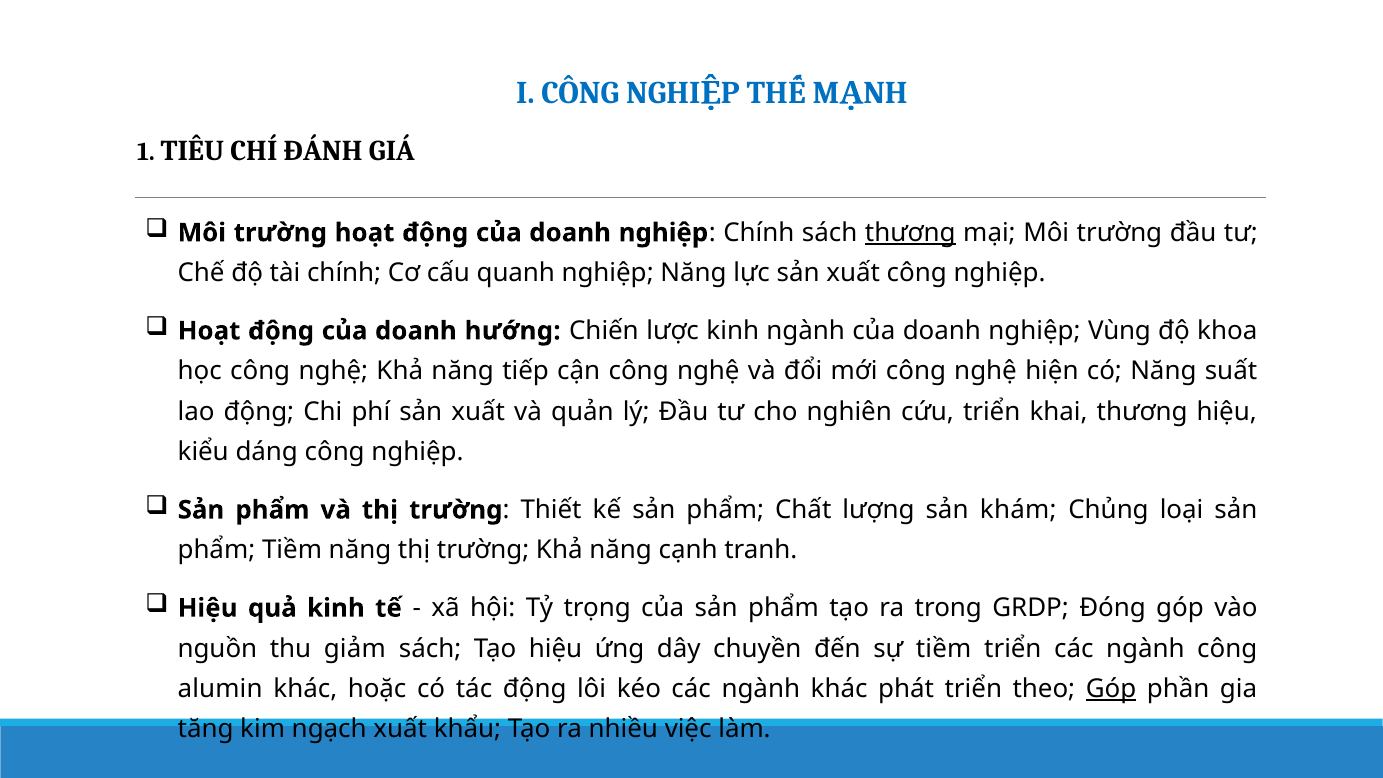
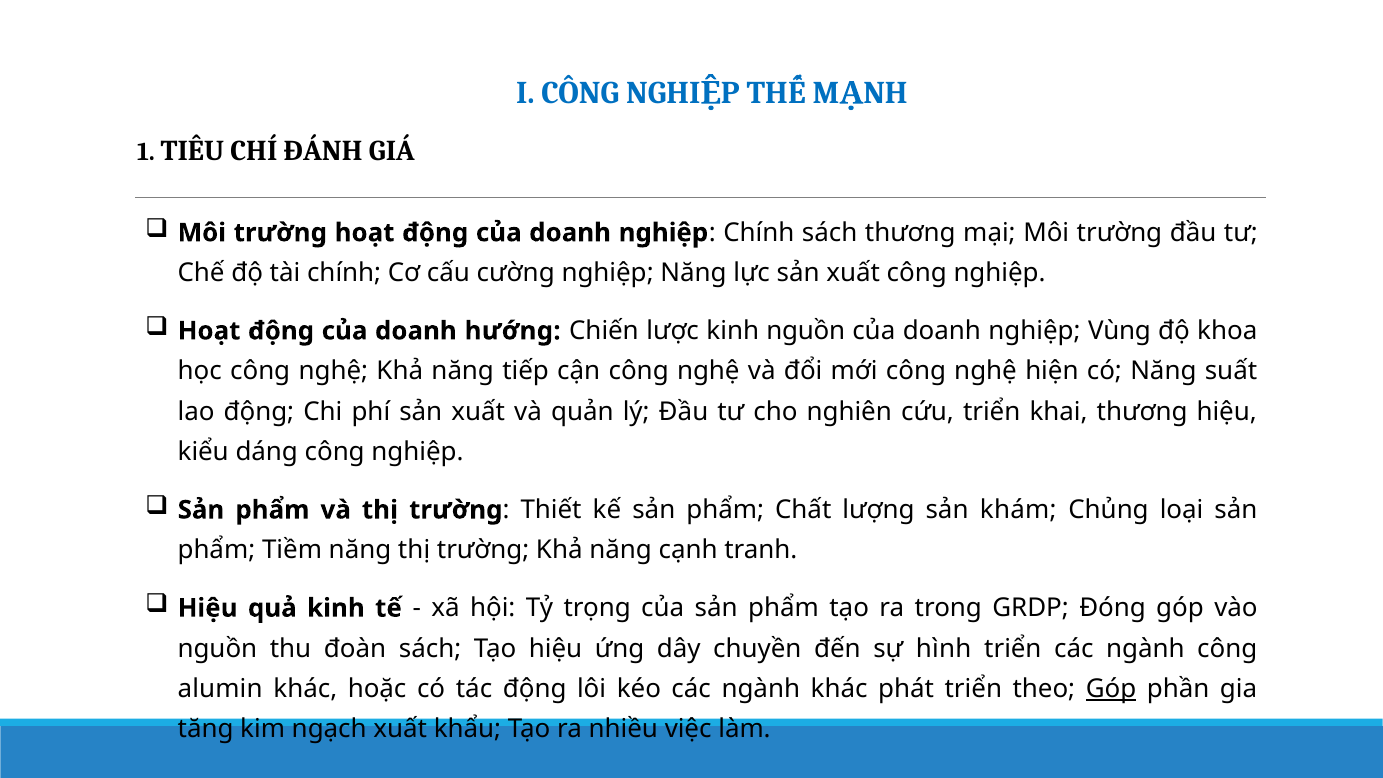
thương underline: present -> none (910, 233)
quanh: quanh -> cường (516, 273)
kinh ngành: ngành -> nguồn (806, 331)
giảm: giảm -> đoàn (355, 648)
sự tiềm: tiềm -> hình (944, 648)
